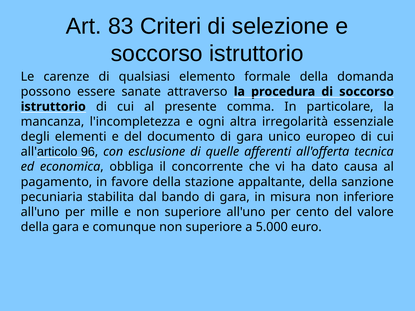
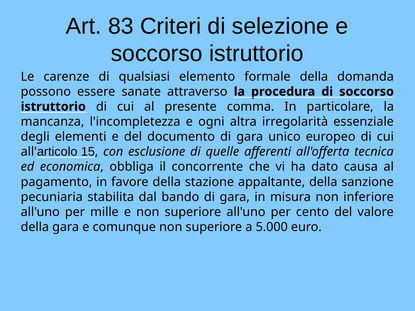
96: 96 -> 15 (88, 152)
